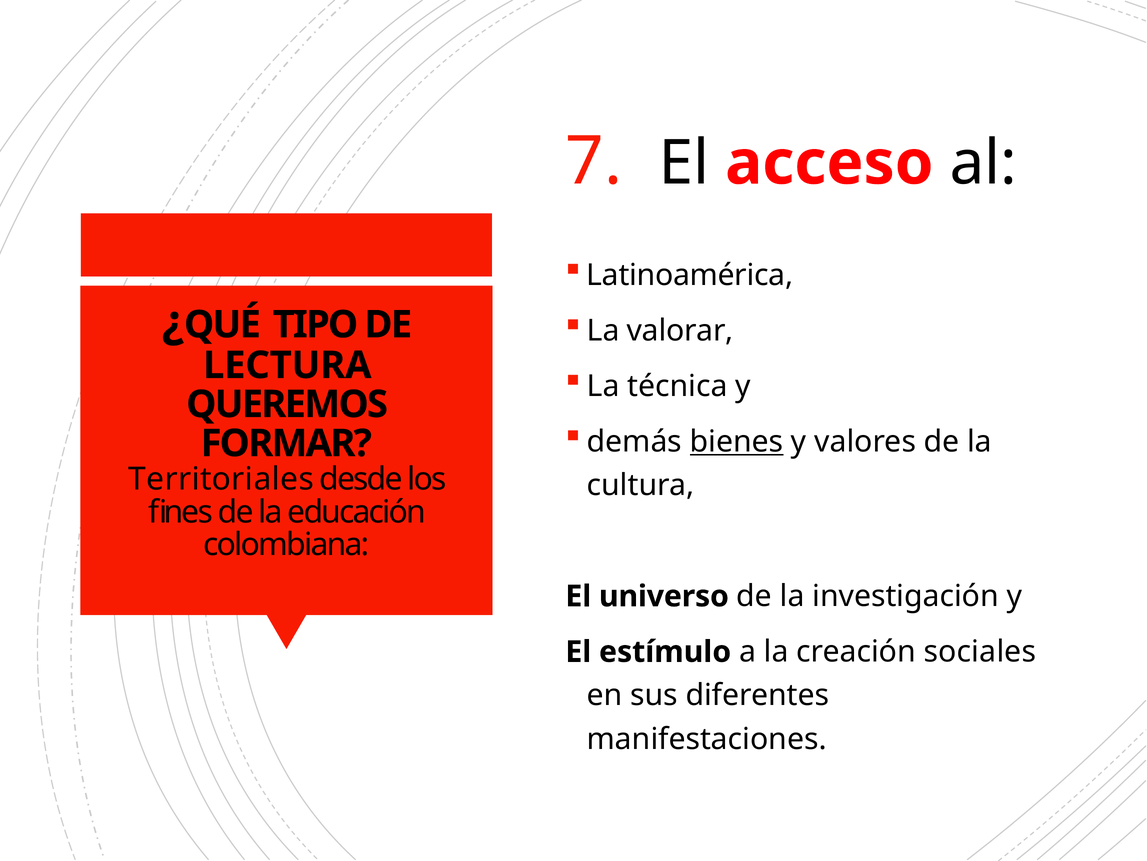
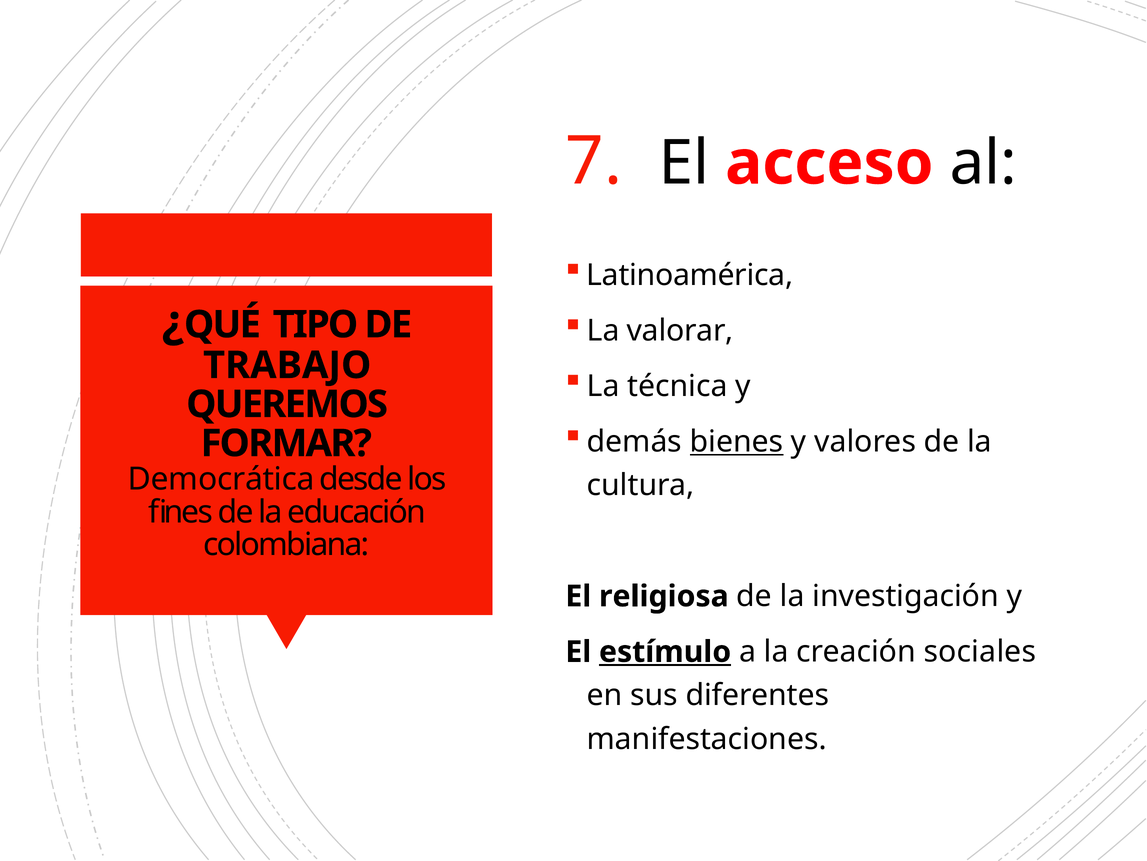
LECTURA: LECTURA -> TRABAJO (287, 365)
Territoriales: Territoriales -> Democrática (221, 479)
universo: universo -> religiosa (664, 596)
estímulo underline: none -> present (665, 651)
